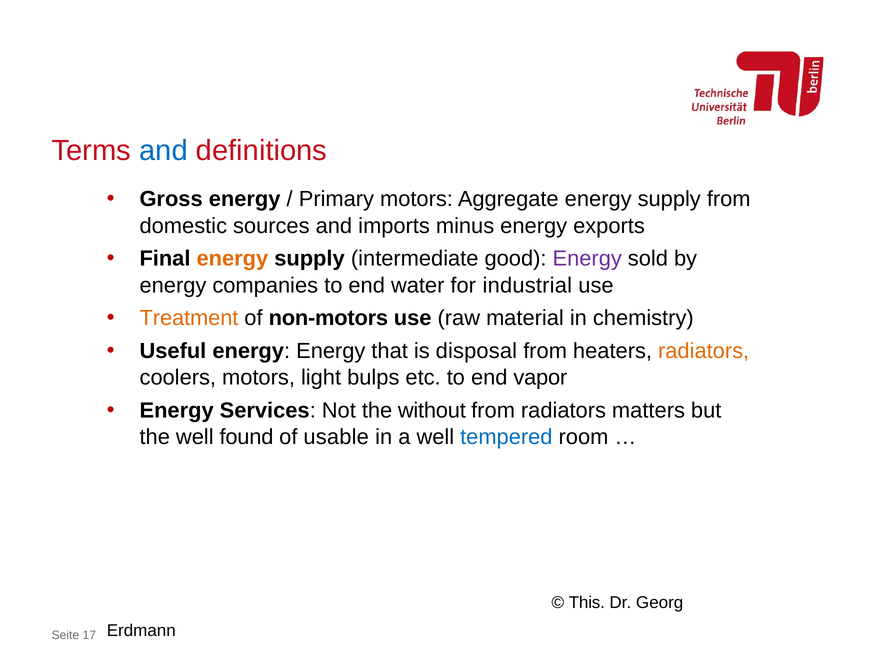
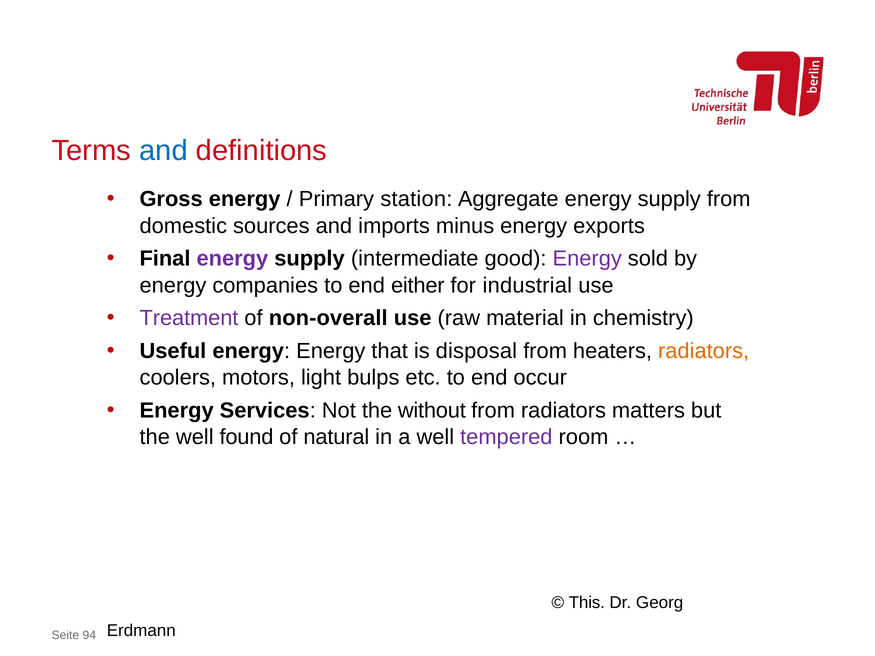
Primary motors: motors -> station (416, 199)
energy colour: orange -> purple (232, 259)
water: water -> either (418, 286)
Treatment colour: orange -> purple (189, 318)
non-motors: non-motors -> non-overall (328, 318)
vapor: vapor -> occur (540, 378)
usable: usable -> natural (336, 437)
tempered colour: blue -> purple (506, 437)
17: 17 -> 94 (89, 636)
